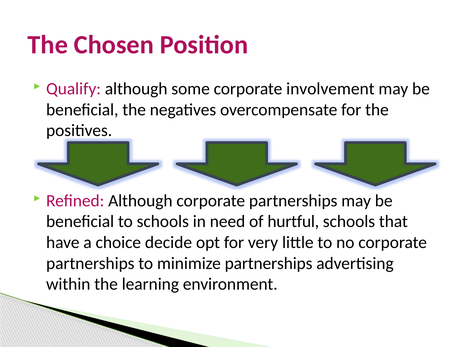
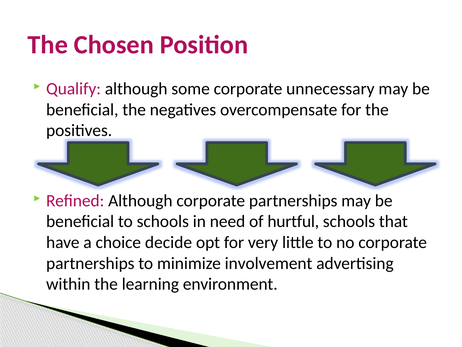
involvement: involvement -> unnecessary (330, 89)
minimize partnerships: partnerships -> involvement (269, 263)
